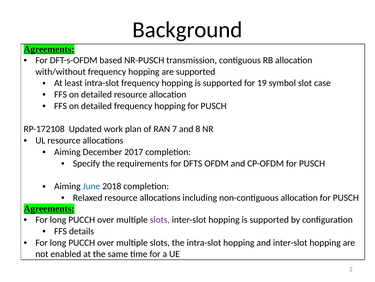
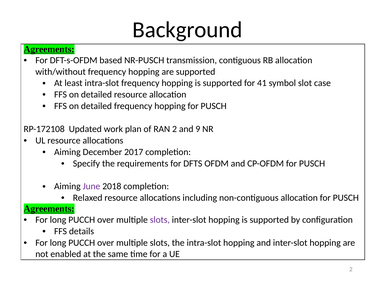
19: 19 -> 41 (262, 83)
RAN 7: 7 -> 2 (175, 129)
8: 8 -> 9 (198, 129)
June colour: blue -> purple (91, 186)
